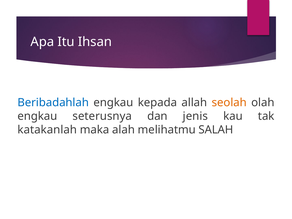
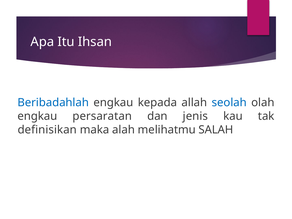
seolah colour: orange -> blue (229, 102)
seterusnya: seterusnya -> persaratan (102, 116)
katakanlah: katakanlah -> definisikan (47, 130)
